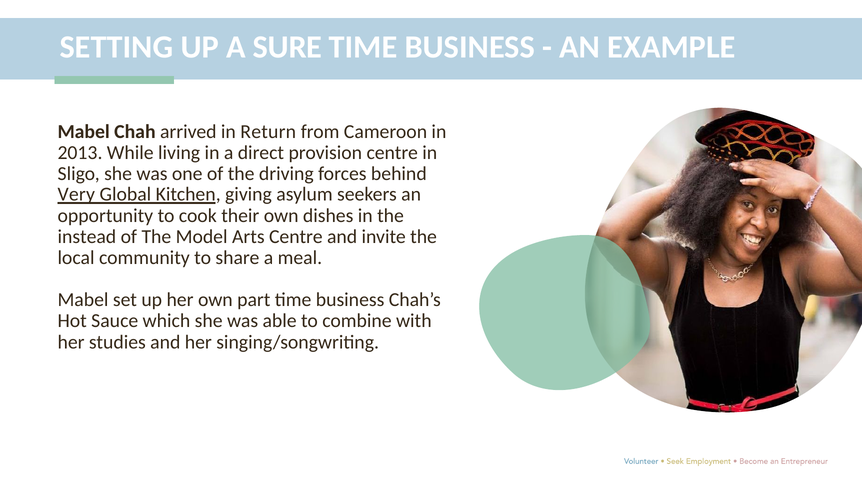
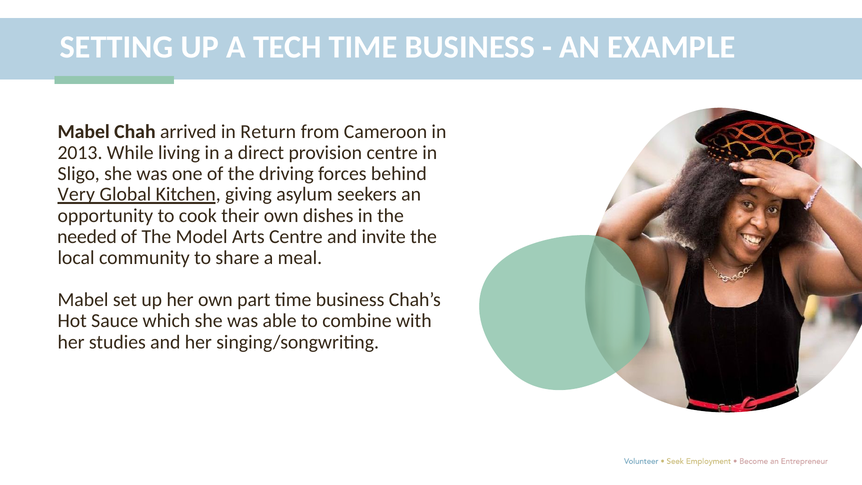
SURE: SURE -> TECH (287, 47)
instead: instead -> needed (87, 237)
